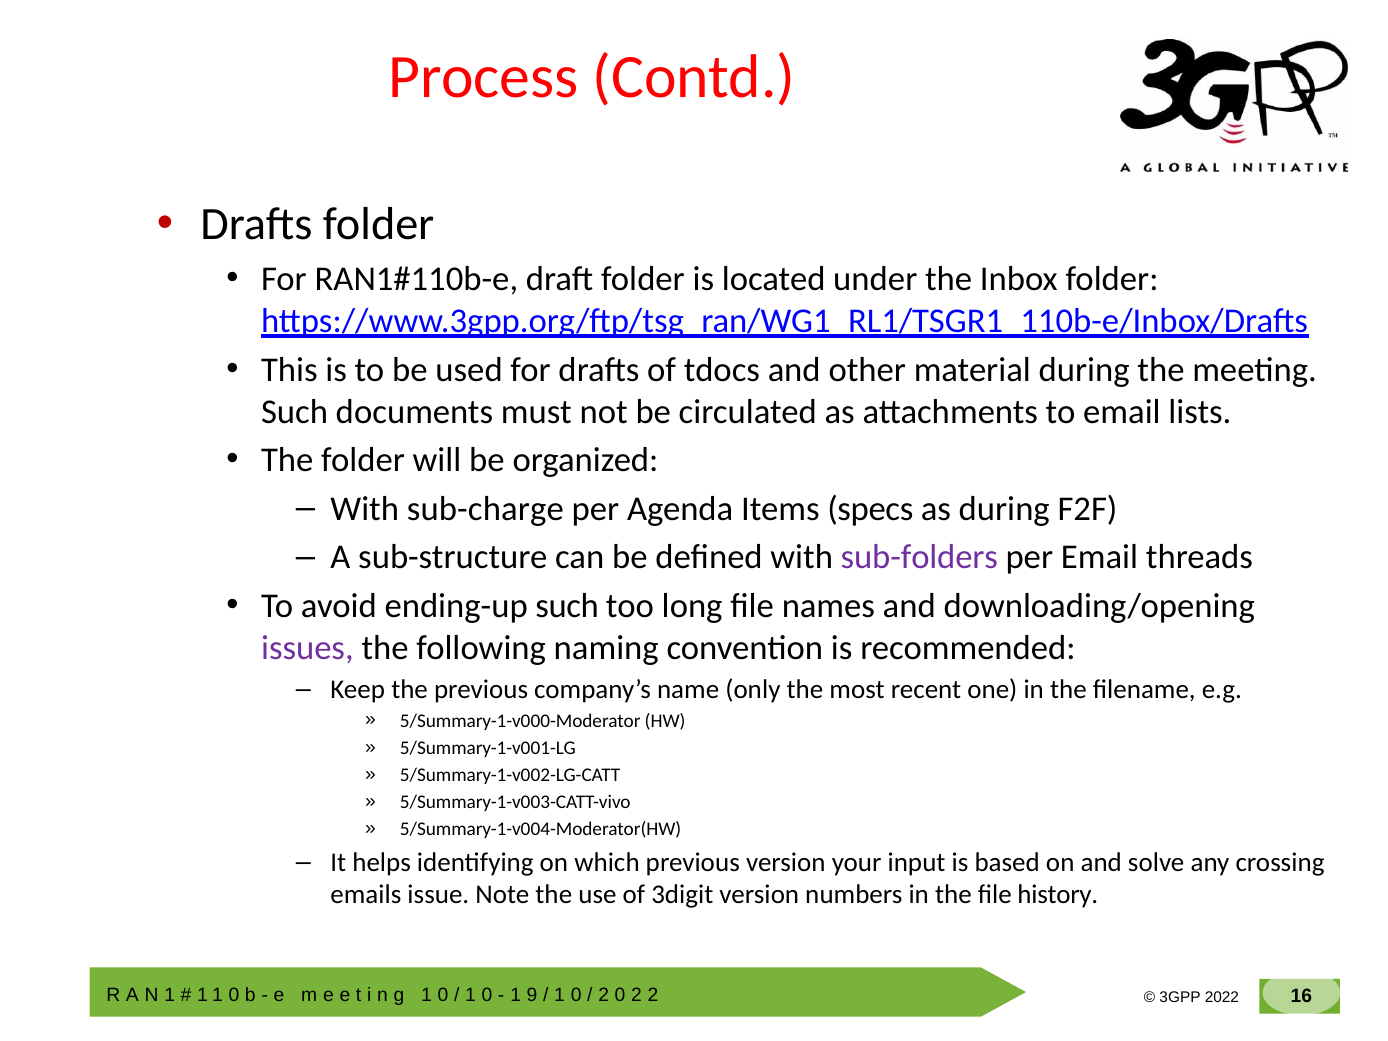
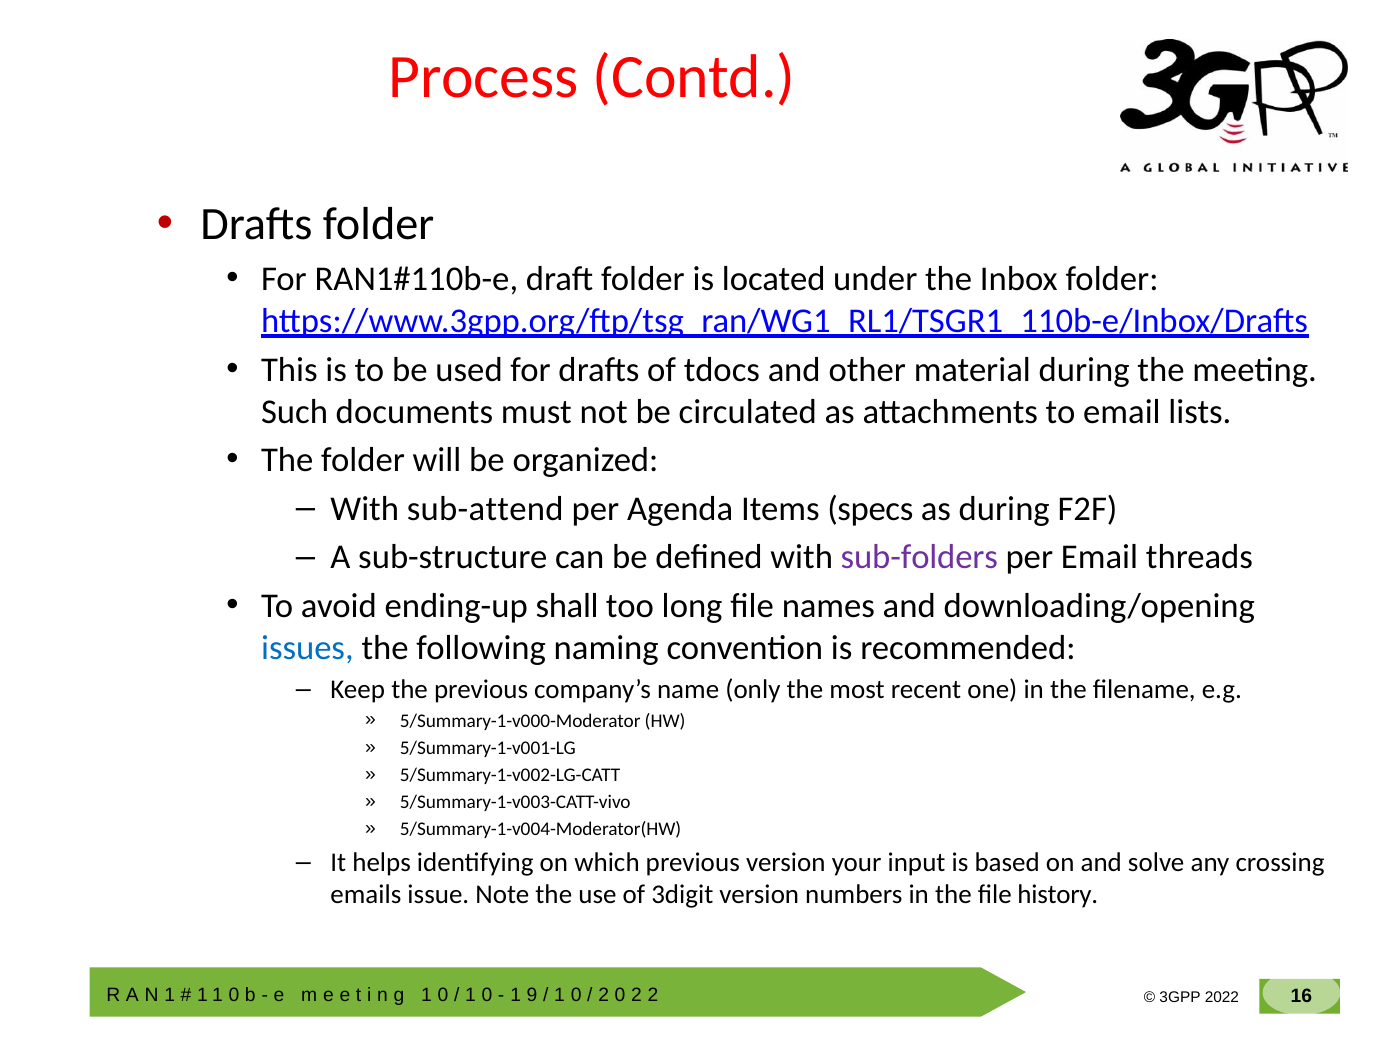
sub-charge: sub-charge -> sub-attend (485, 509)
ending-up such: such -> shall (567, 606)
issues colour: purple -> blue (307, 648)
